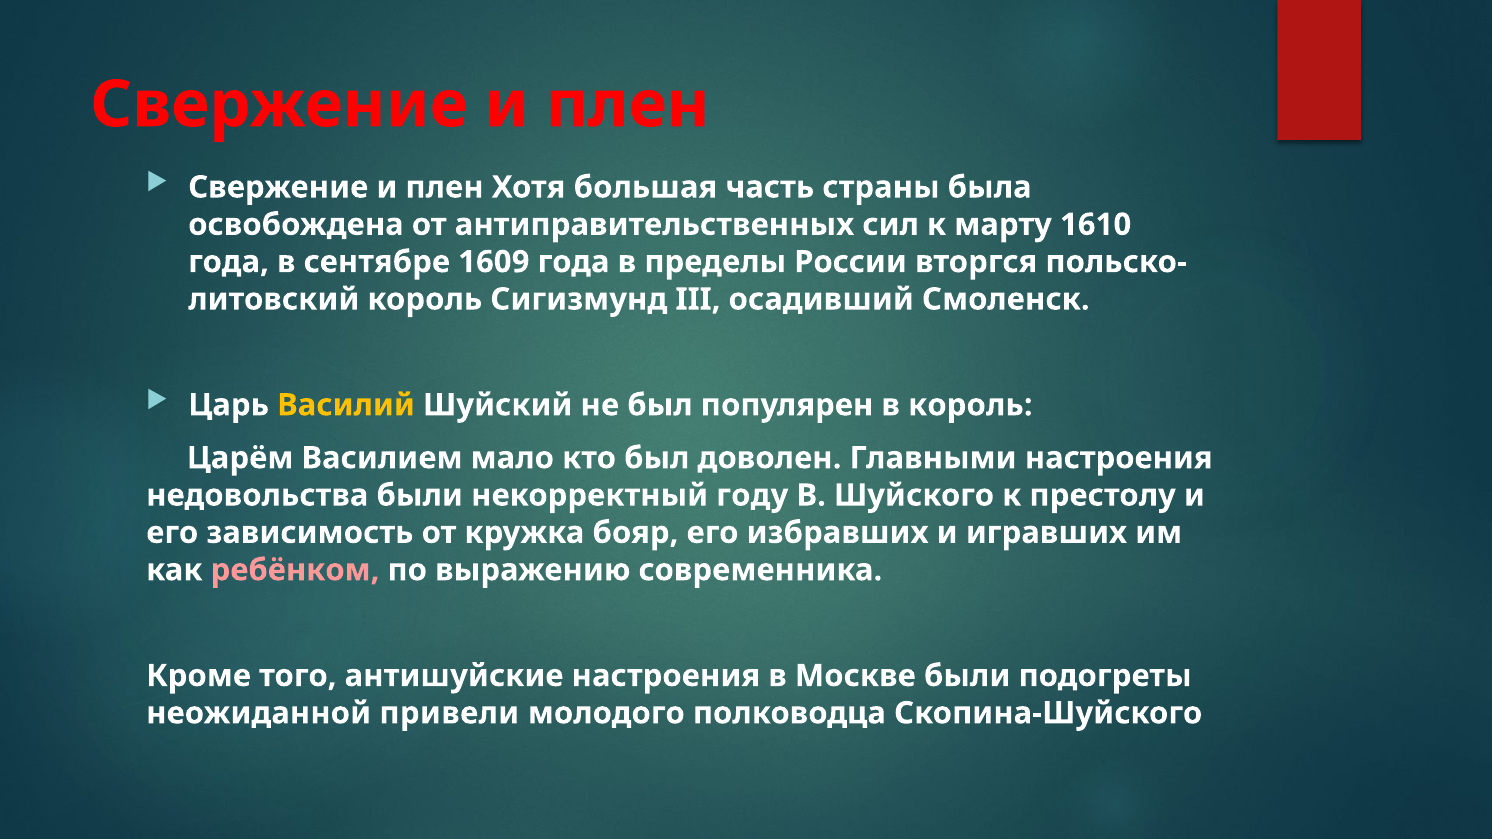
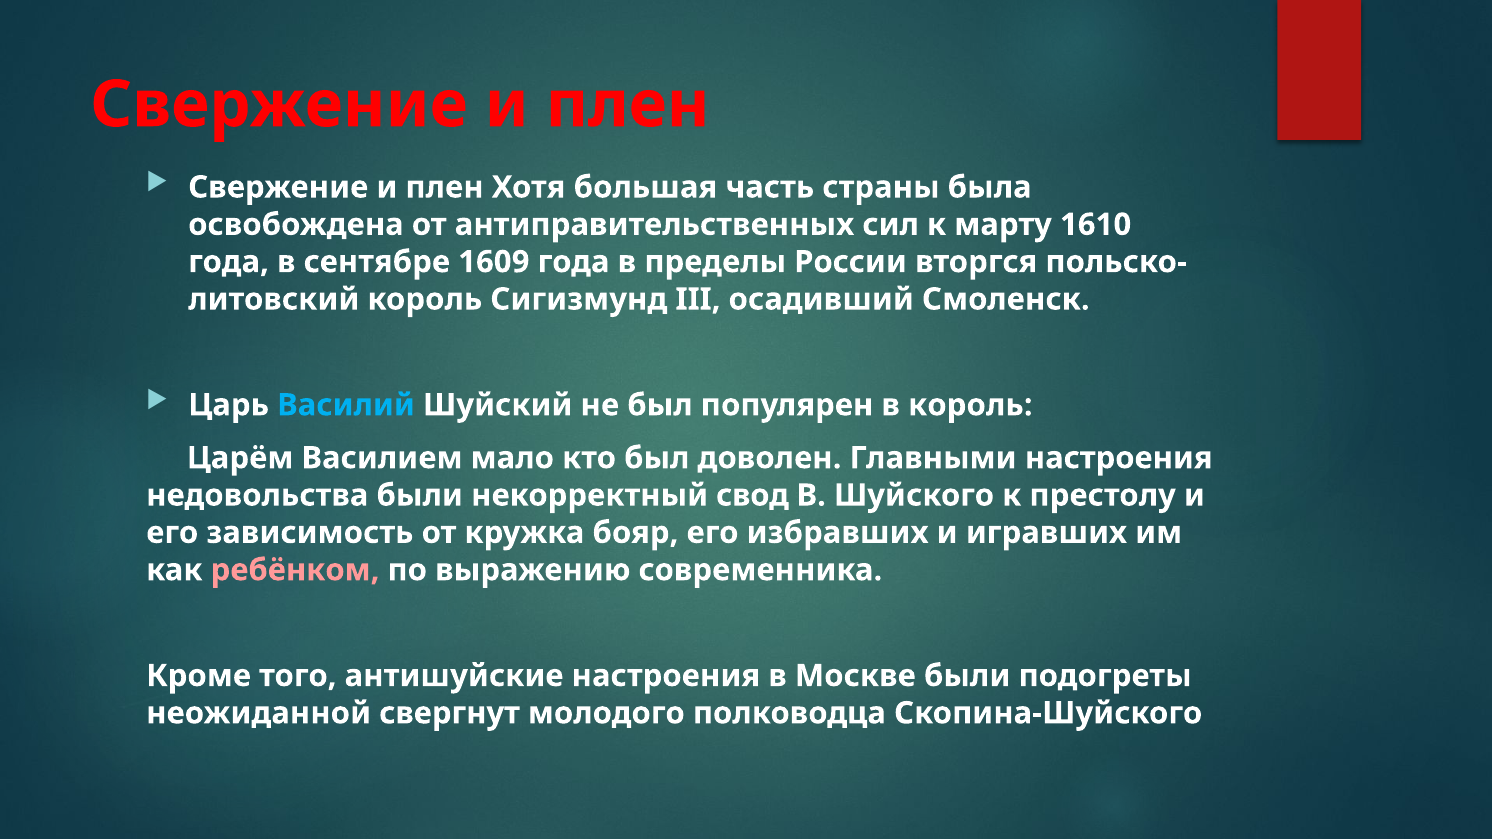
Василий colour: yellow -> light blue (346, 405)
году: году -> свод (753, 495)
привели: привели -> свергнут (449, 713)
